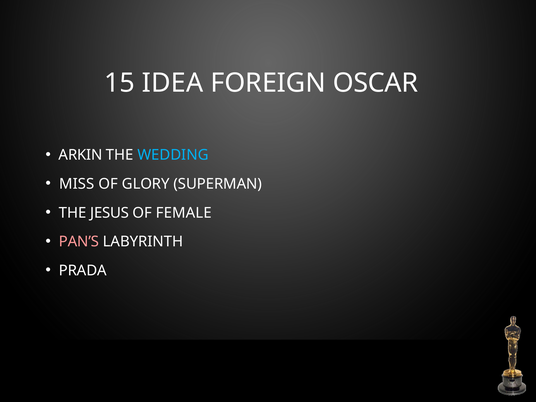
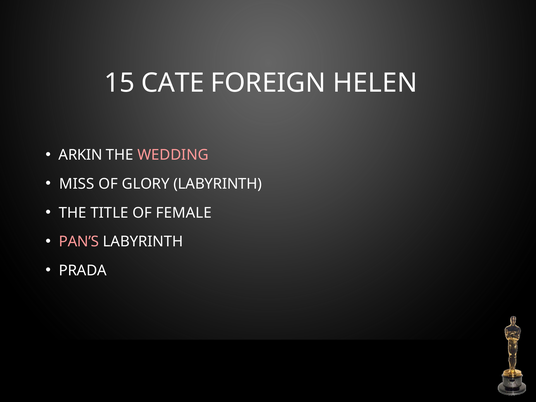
IDEA: IDEA -> CATE (173, 83)
OSCAR: OSCAR -> HELEN (375, 83)
WEDDING colour: light blue -> pink (173, 155)
GLORY SUPERMAN: SUPERMAN -> LABYRINTH (218, 184)
JESUS: JESUS -> TITLE (109, 213)
